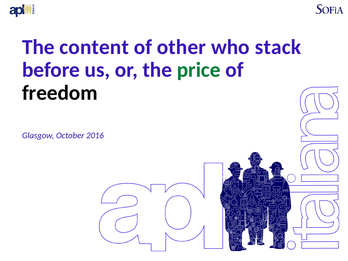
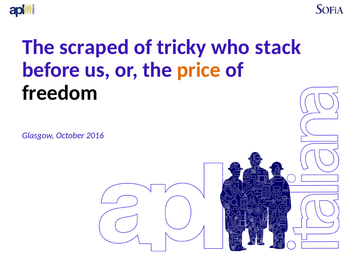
content: content -> scraped (94, 47)
other: other -> tricky (182, 47)
price colour: green -> orange (199, 70)
